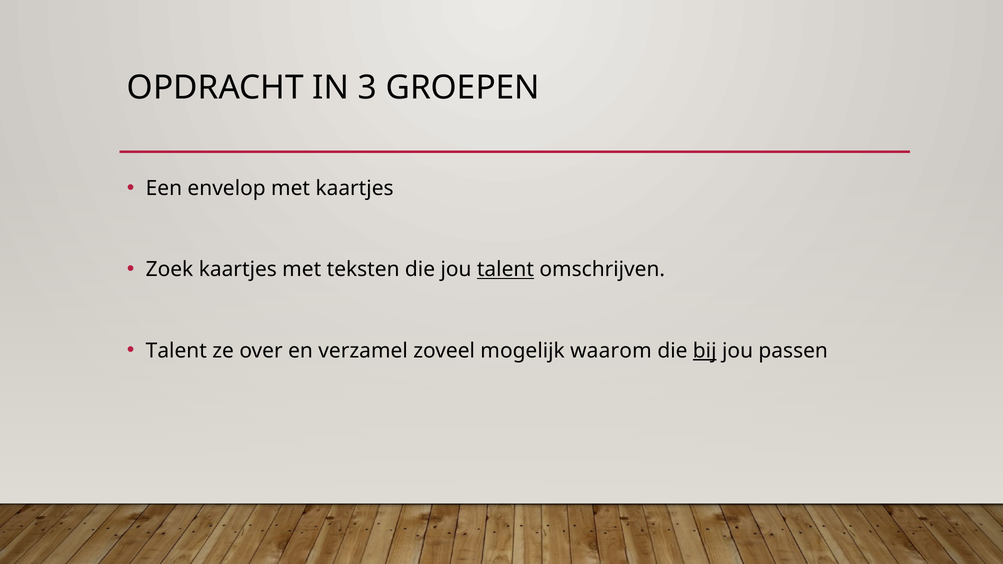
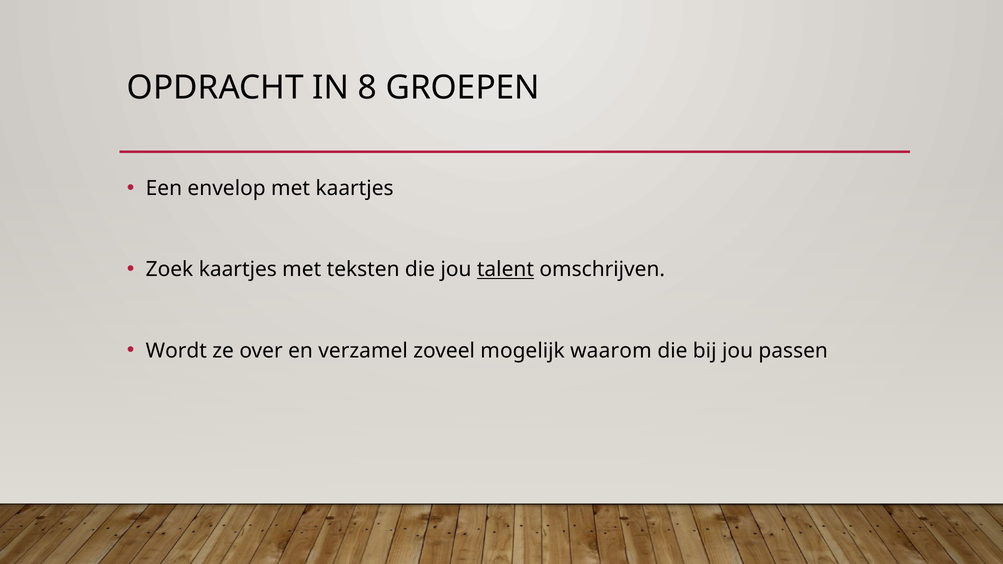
3: 3 -> 8 (367, 88)
Talent: Talent -> Wordt (176, 351)
bij underline: present -> none (705, 351)
